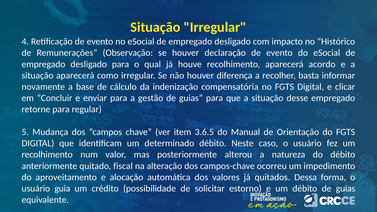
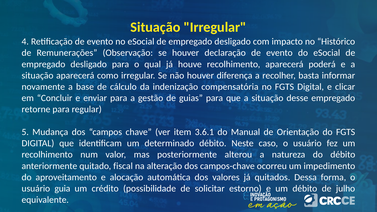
acordo: acordo -> poderá (322, 64)
3.6.5: 3.6.5 -> 3.6.1 (204, 132)
débito de guias: guias -> julho (346, 189)
